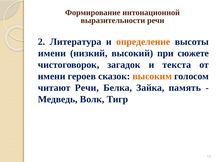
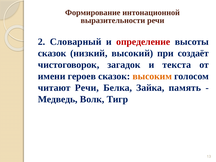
Литература: Литература -> Словарный (76, 42)
определение colour: orange -> red (143, 42)
имени: имени -> сказок (52, 53)
сюжете: сюжете -> создаёт (193, 53)
